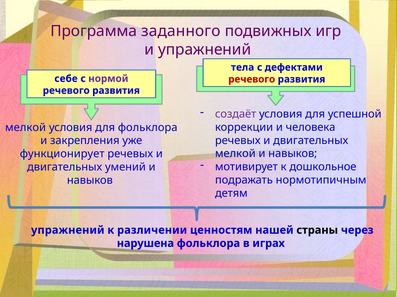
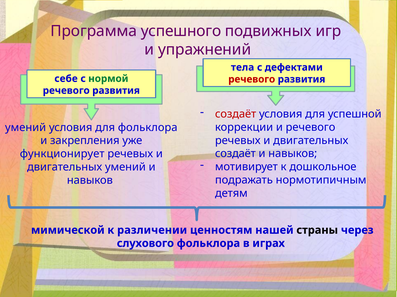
заданного: заданного -> успешного (181, 31)
нормой colour: purple -> green (108, 79)
создаёт colour: purple -> red (236, 114)
и человека: человека -> речевого (311, 128)
мелкой: мелкой -> умений (26, 128)
мелкой: мелкой -> создаёт (235, 154)
упражнений: упражнений -> мимической (68, 231)
нарушена: нарушена -> слухового (145, 244)
